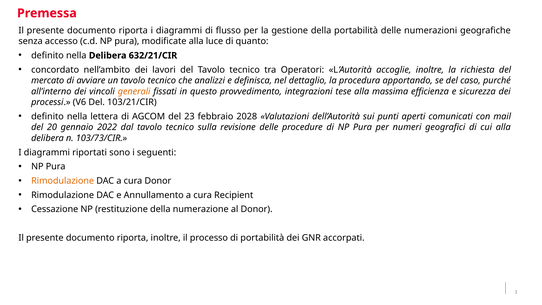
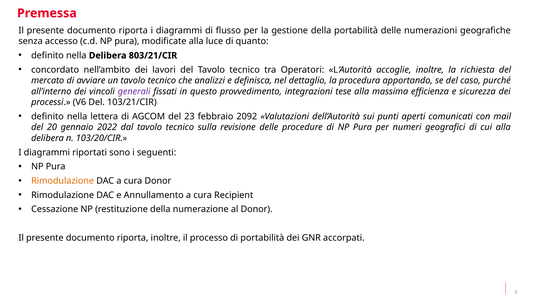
632/21/CIR: 632/21/CIR -> 803/21/CIR (153, 55)
generali colour: orange -> purple (134, 91)
2028: 2028 -> 2092 (247, 116)
103/73/CIR: 103/73/CIR -> 103/20/CIR (101, 138)
